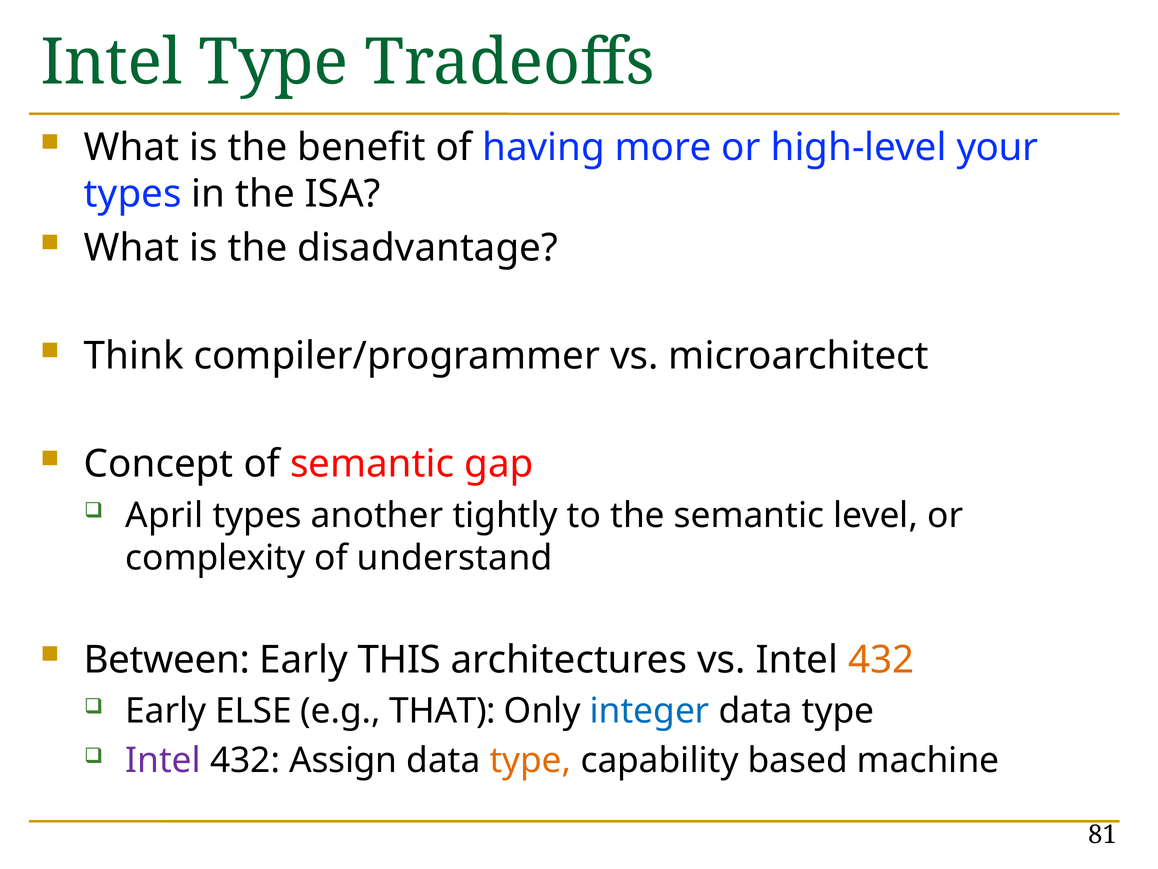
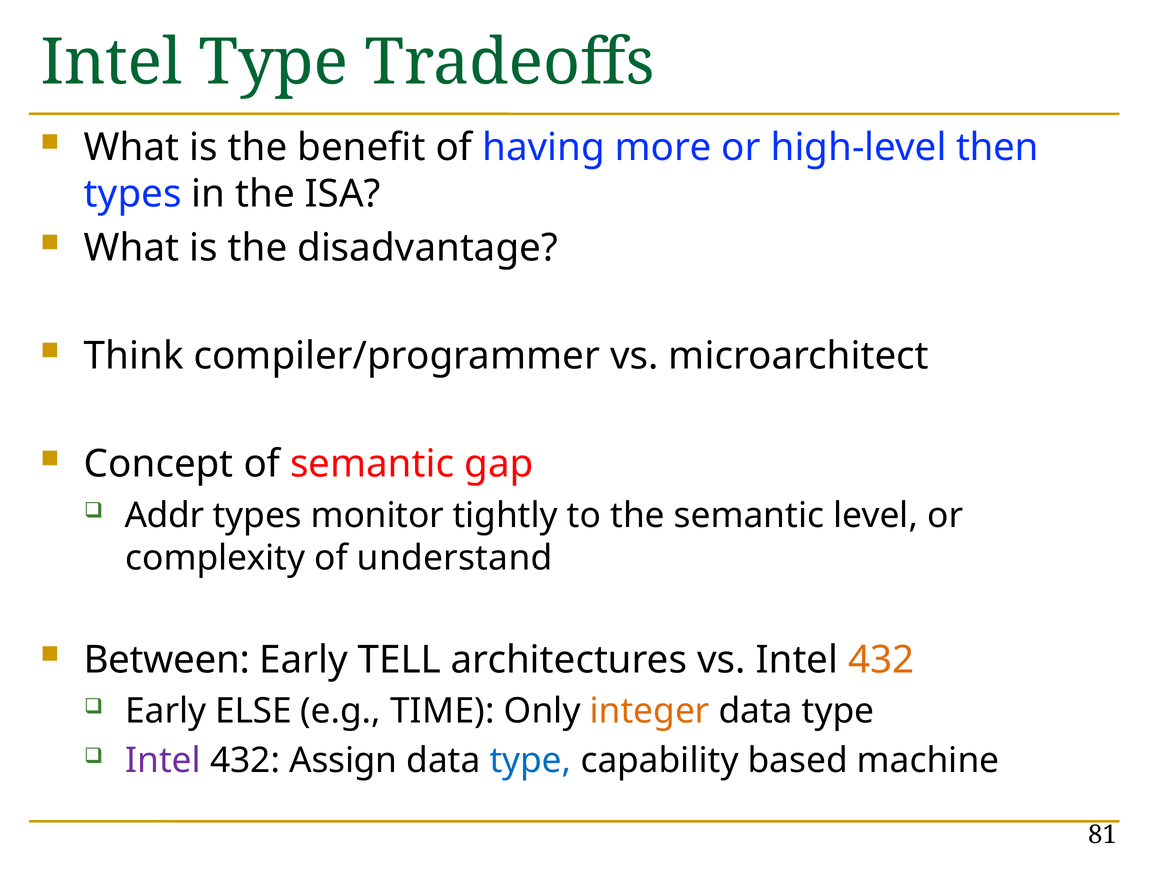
your: your -> then (997, 147)
April: April -> Addr (165, 515)
another: another -> monitor (377, 515)
THIS: THIS -> TELL (399, 659)
THAT: THAT -> TIME (442, 711)
integer colour: blue -> orange (650, 711)
type colour: orange -> blue (530, 760)
